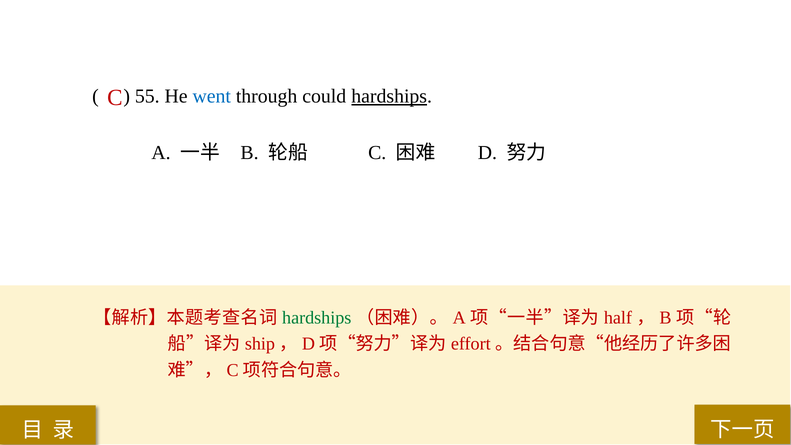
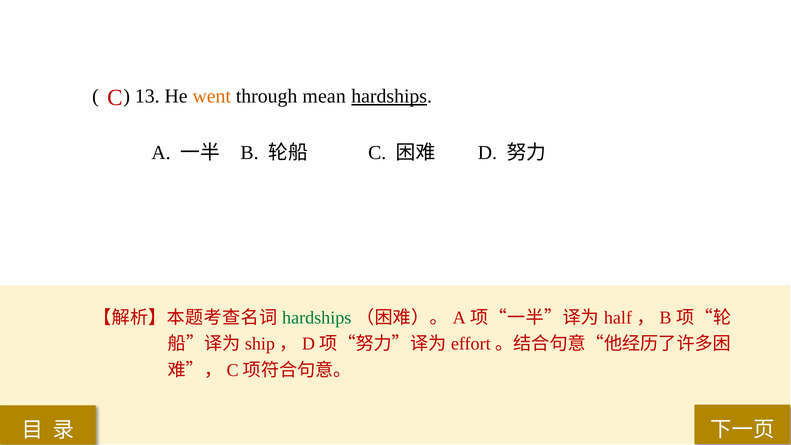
55: 55 -> 13 (147, 96)
went colour: blue -> orange (212, 96)
could: could -> mean (324, 96)
